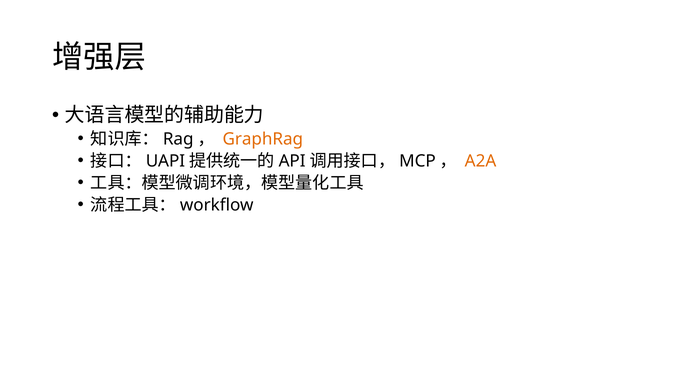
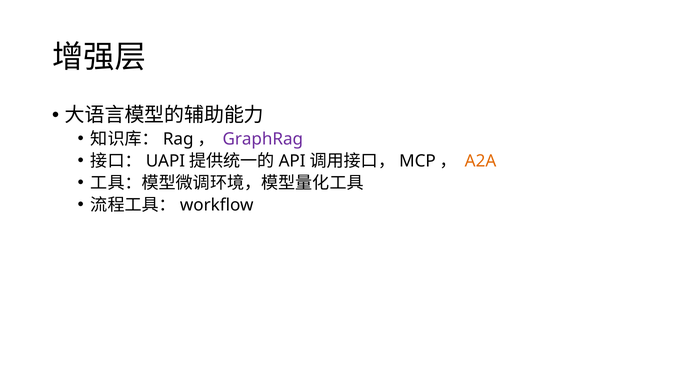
GraphRag colour: orange -> purple (263, 139)
